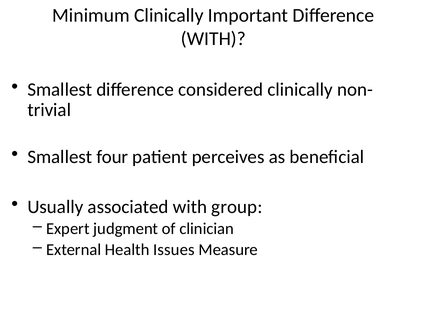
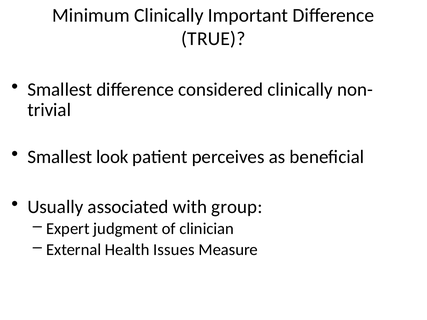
WITH: WITH -> TRUE (213, 39)
four: four -> look (112, 157)
